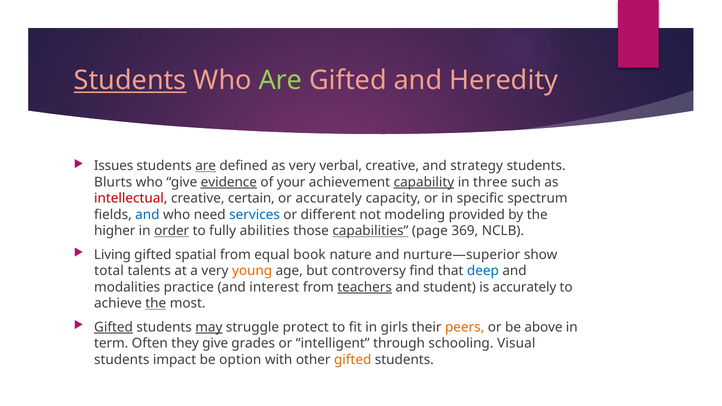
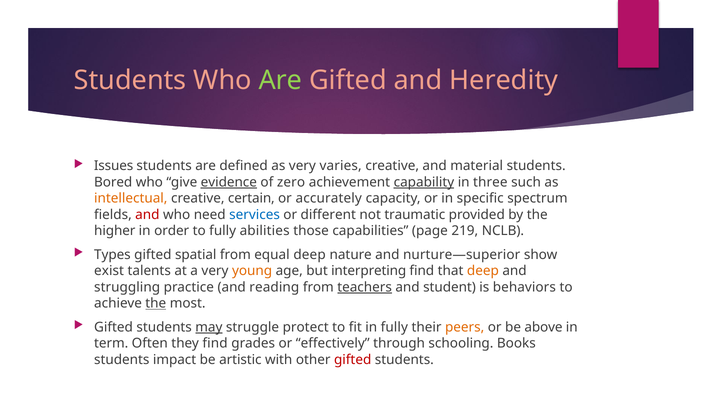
Students underline: present -> none (130, 80)
are underline: present -> none (206, 166)
verbal: verbal -> varies (341, 166)
strategy: strategy -> material (477, 166)
Blurts: Blurts -> Bored (113, 182)
your: your -> zero (291, 182)
intellectual colour: red -> orange (131, 198)
and colour: blue -> red (147, 215)
modeling: modeling -> traumatic (415, 215)
order underline: present -> none (172, 231)
capabilities underline: present -> none (370, 231)
369: 369 -> 219 (465, 231)
Living: Living -> Types (112, 255)
equal book: book -> deep (310, 255)
total: total -> exist (109, 271)
controversy: controversy -> interpreting (369, 271)
deep colour: blue -> orange (483, 271)
modalities: modalities -> struggling (127, 287)
interest: interest -> reading (274, 287)
is accurately: accurately -> behaviors (524, 287)
Gifted underline: present -> none (114, 327)
in girls: girls -> fully (394, 327)
they give: give -> find (215, 343)
intelligent: intelligent -> effectively (333, 343)
Visual: Visual -> Books (516, 343)
option: option -> artistic (240, 360)
gifted colour: orange -> red (353, 360)
